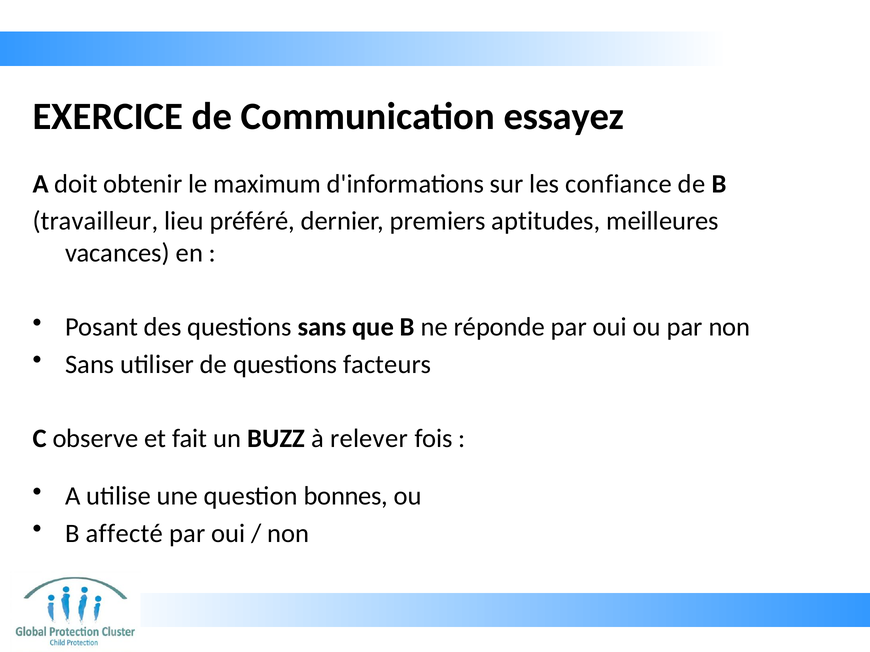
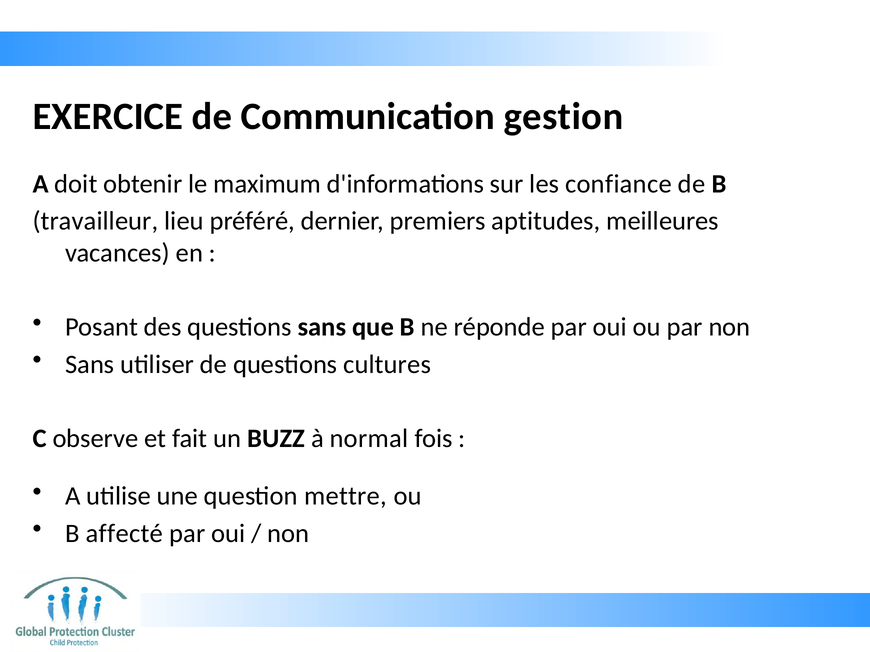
essayez: essayez -> gestion (564, 117)
facteurs: facteurs -> cultures (387, 365)
relever: relever -> normal (369, 439)
bonnes: bonnes -> mettre (346, 497)
